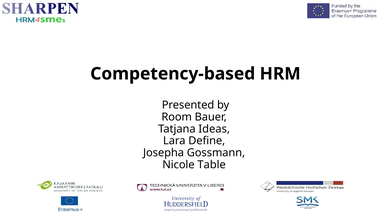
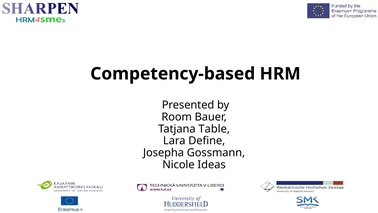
Ideas: Ideas -> Table (214, 129)
Table: Table -> Ideas (212, 164)
